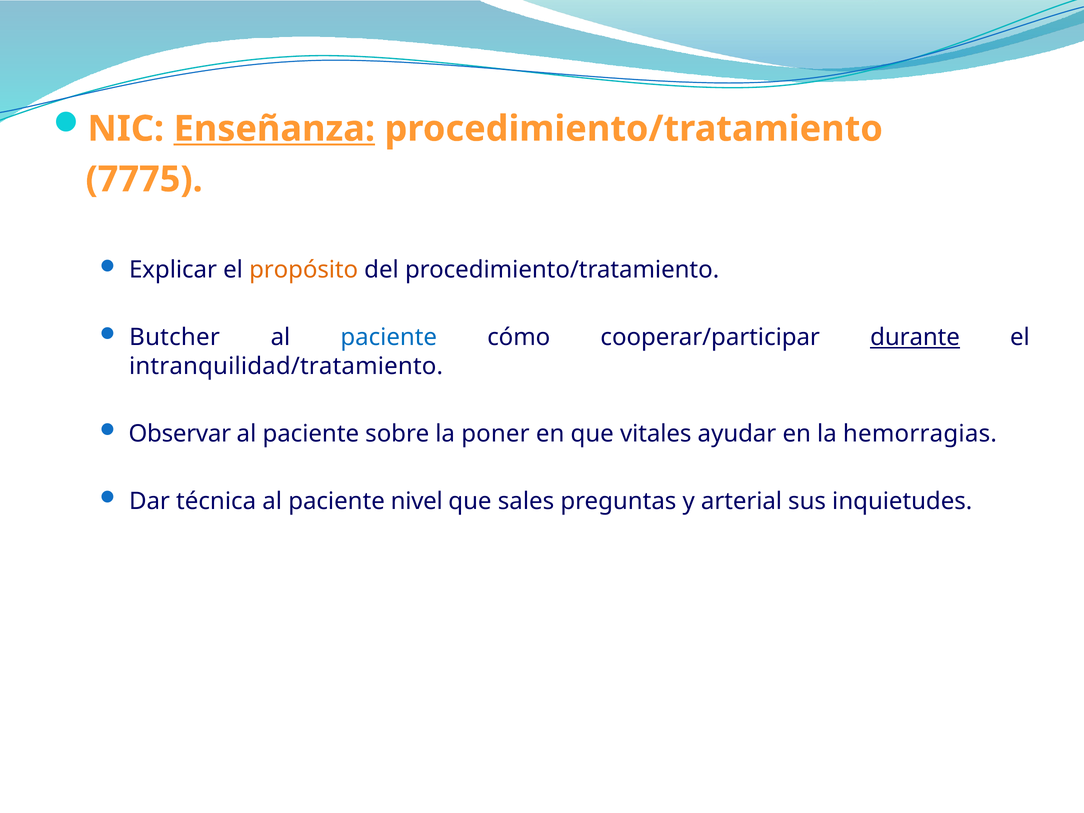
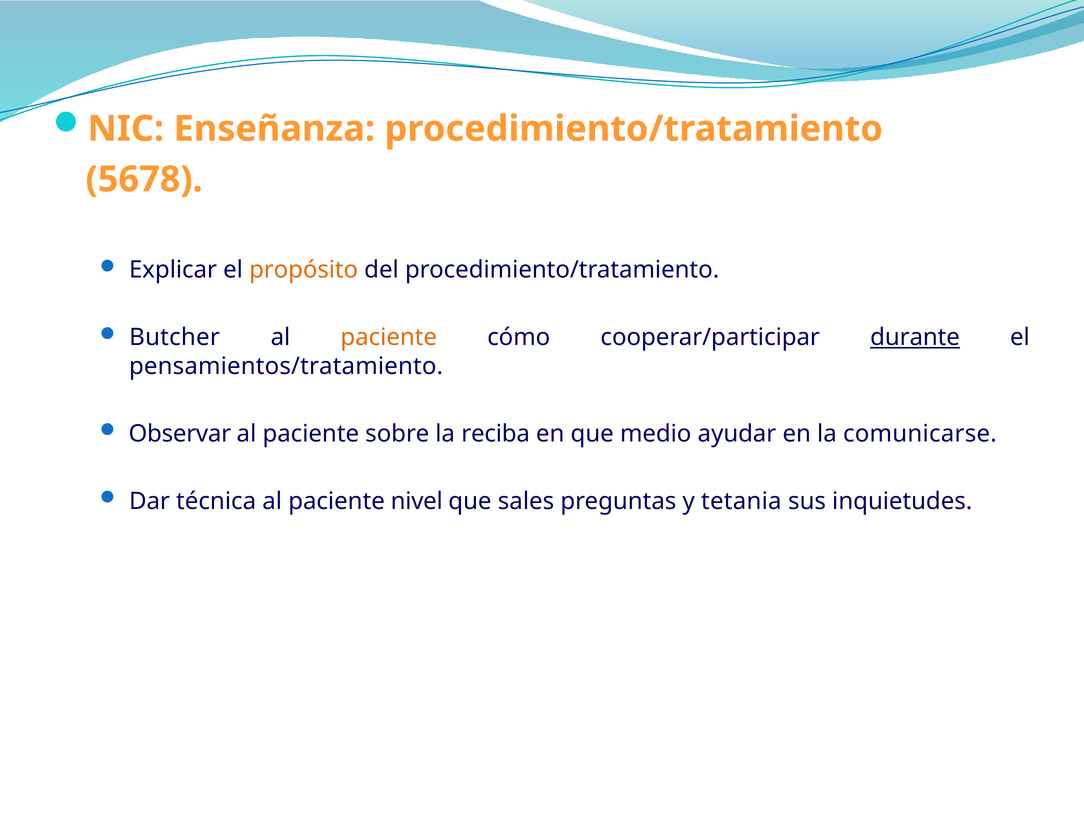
Enseñanza underline: present -> none (274, 129)
7775: 7775 -> 5678 (144, 179)
paciente colour: blue -> orange (389, 337)
intranquilidad/tratamiento: intranquilidad/tratamiento -> pensamientos/tratamiento (286, 366)
poner: poner -> reciba (496, 434)
vitales: vitales -> medio (656, 434)
hemorragias: hemorragias -> comunicarse (920, 434)
arterial: arterial -> tetania (741, 501)
